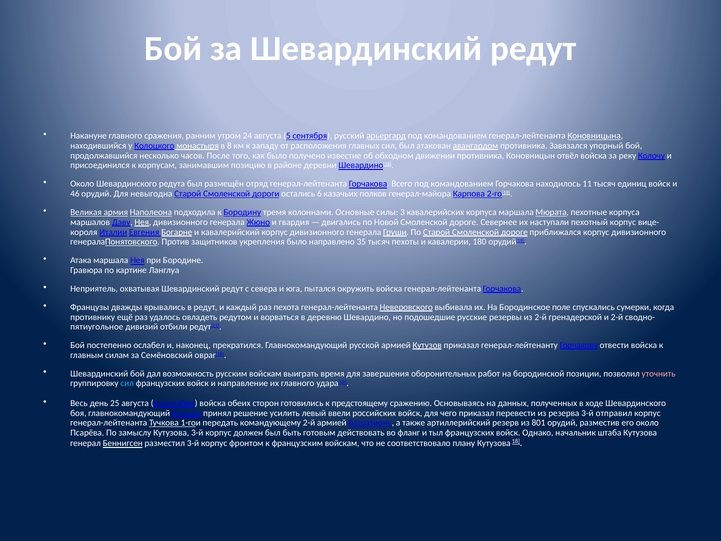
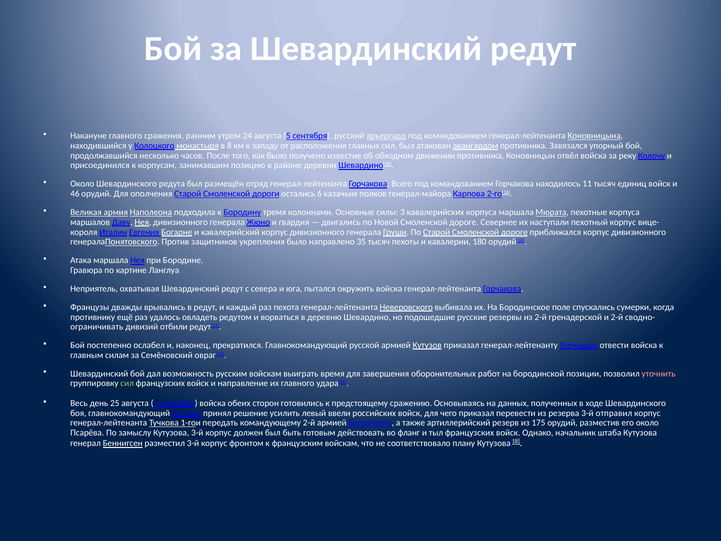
невыгодна: невыгодна -> ополчения (151, 194)
пятиугольное: пятиугольное -> ограничивать (97, 327)
сил colour: light blue -> light green (127, 383)
801: 801 -> 175 (539, 423)
